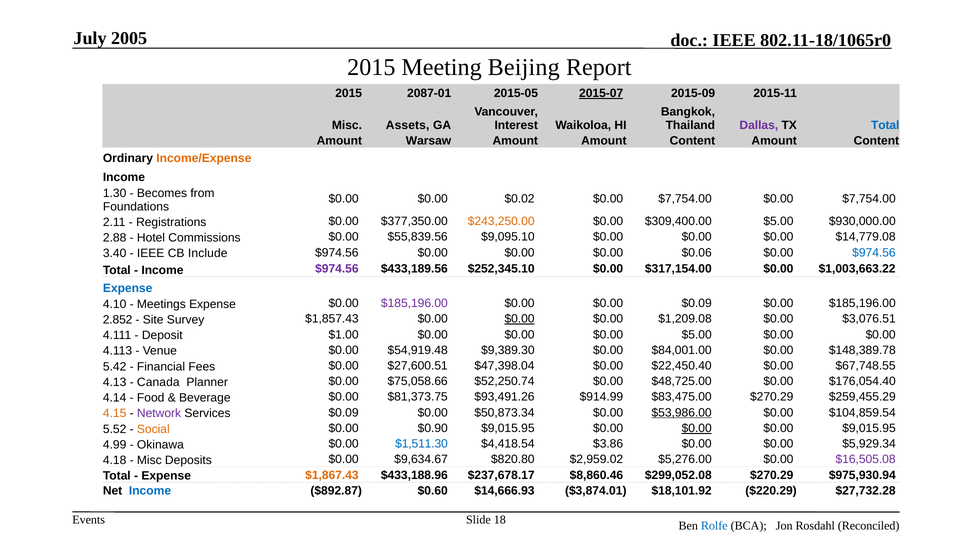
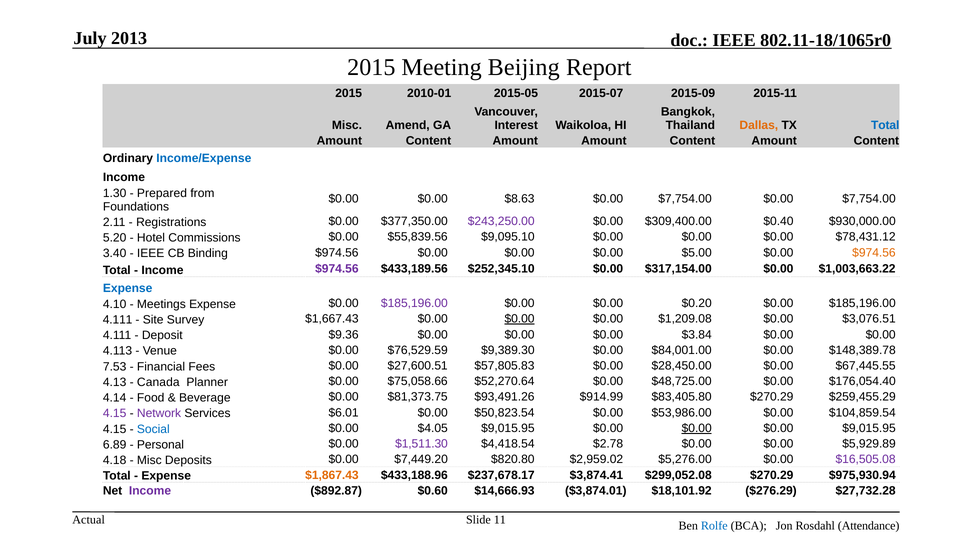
2005: 2005 -> 2013 (129, 38)
2087-01: 2087-01 -> 2010-01 (429, 93)
2015-07 underline: present -> none (601, 93)
Assets: Assets -> Amend (408, 125)
Dallas colour: purple -> orange (759, 125)
Warsaw: Warsaw -> Content (428, 141)
Income/Expense colour: orange -> blue (204, 159)
Becomes: Becomes -> Prepared (162, 193)
$0.02: $0.02 -> $8.63 (520, 199)
$243,250.00 colour: orange -> purple (501, 221)
$309,400.00 $5.00: $5.00 -> $0.40 (778, 221)
2.88: 2.88 -> 5.20 (115, 238)
$14,779.08: $14,779.08 -> $78,431.12 (866, 237)
Include: Include -> Binding (208, 254)
$0.06: $0.06 -> $5.00 (697, 253)
$974.56 colour: blue -> orange (874, 253)
$0.00 $0.09: $0.09 -> $0.20 (697, 303)
2.852: 2.852 -> 4.111 (118, 320)
$1,857.43: $1,857.43 -> $1,667.43 (332, 319)
$1.00: $1.00 -> $9.36 (344, 335)
$0.00 $5.00: $5.00 -> $3.84 (697, 335)
$54,919.48: $54,919.48 -> $76,529.59 (418, 350)
5.42: 5.42 -> 7.53 (115, 367)
$47,398.04: $47,398.04 -> $57,805.83 (504, 366)
$22,450.40: $22,450.40 -> $28,450.00 (682, 366)
$67,748.55: $67,748.55 -> $67,445.55 (866, 366)
$52,250.74: $52,250.74 -> $52,270.64 (504, 382)
$83,475.00: $83,475.00 -> $83,405.80 (682, 397)
4.15 colour: orange -> purple (115, 414)
Services $0.09: $0.09 -> $6.01 (344, 413)
$50,873.34: $50,873.34 -> $50,823.54 (504, 413)
$53,986.00 underline: present -> none (682, 413)
5.52: 5.52 -> 4.15 (115, 429)
Social colour: orange -> blue (153, 429)
$0.90: $0.90 -> $4.05 (433, 428)
4.99: 4.99 -> 6.89 (115, 445)
Okinawa: Okinawa -> Personal (160, 445)
$1,511.30 colour: blue -> purple (421, 444)
$3.86: $3.86 -> $2.78 (608, 444)
$5,929.34: $5,929.34 -> $5,929.89 (869, 444)
$9,634.67: $9,634.67 -> $7,449.20 (421, 460)
$8,860.46: $8,860.46 -> $3,874.41 (596, 475)
Income colour: blue -> purple (150, 491)
$220.29: $220.29 -> $276.29 (771, 491)
Events: Events -> Actual (89, 520)
18: 18 -> 11 (500, 520)
Reconciled: Reconciled -> Attendance (869, 526)
